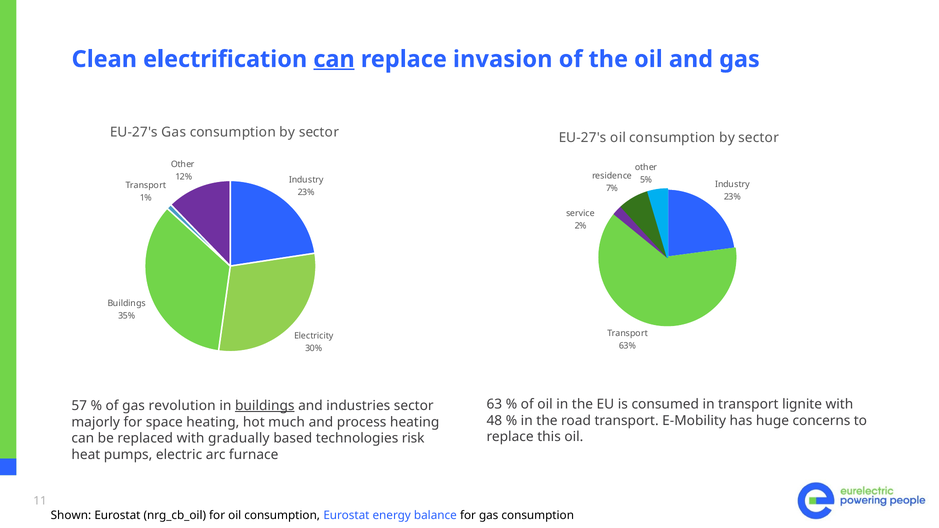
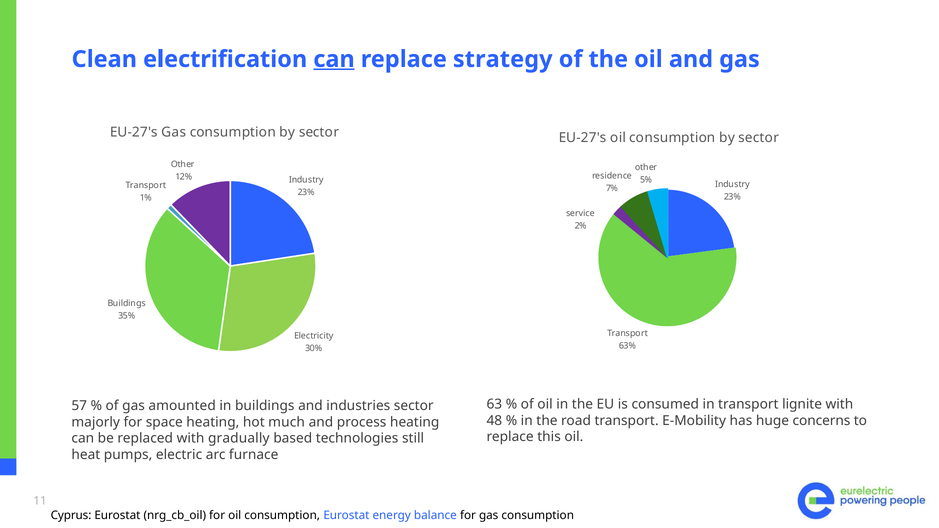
invasion: invasion -> strategy (503, 59)
revolution: revolution -> amounted (182, 406)
buildings underline: present -> none (265, 406)
risk: risk -> still (413, 439)
Shown: Shown -> Cyprus (71, 516)
